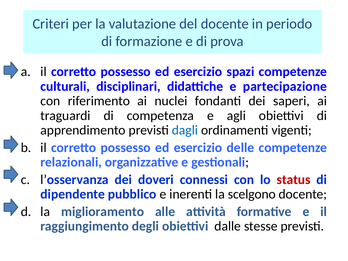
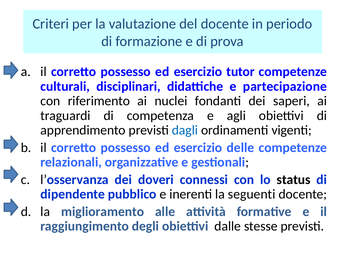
spazi: spazi -> tutor (241, 72)
status colour: red -> black (294, 180)
scelgono: scelgono -> seguenti (252, 194)
